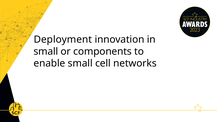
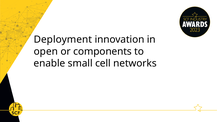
small: small -> open (46, 51)
